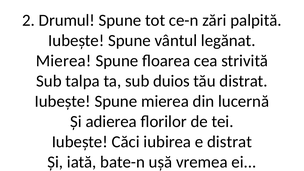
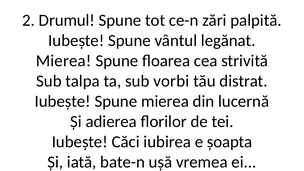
duios: duios -> vorbi (171, 81)
e distrat: distrat -> șoapta (230, 142)
